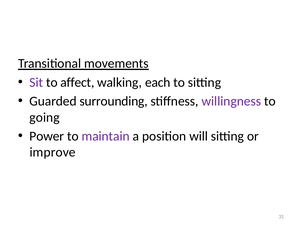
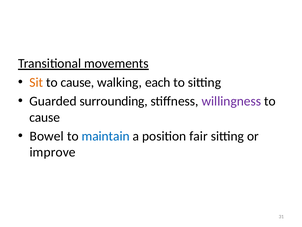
Sit colour: purple -> orange (36, 82)
affect: affect -> cause (77, 82)
going: going -> cause (45, 117)
Power: Power -> Bowel (47, 136)
maintain colour: purple -> blue (106, 136)
will: will -> fair (199, 136)
